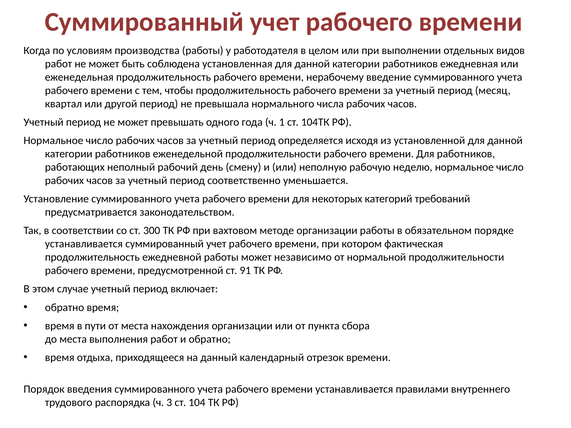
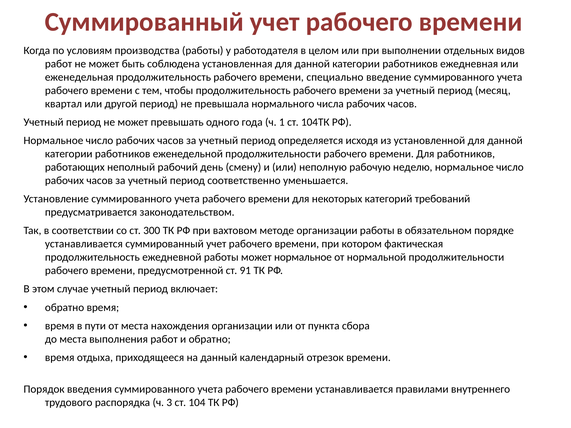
нерабочему: нерабочему -> специально (335, 77)
может независимо: независимо -> нормальное (303, 257)
